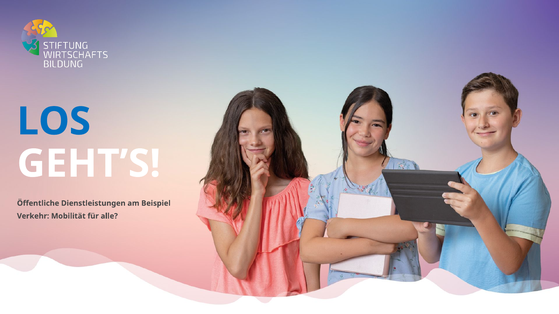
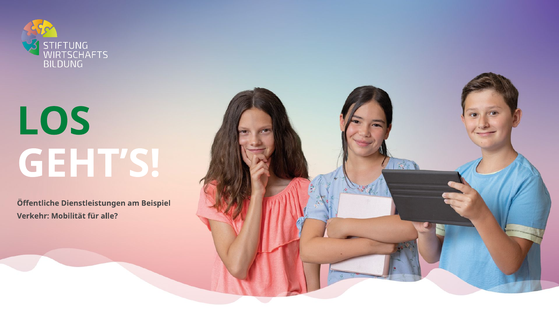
LOS colour: blue -> green (54, 122)
